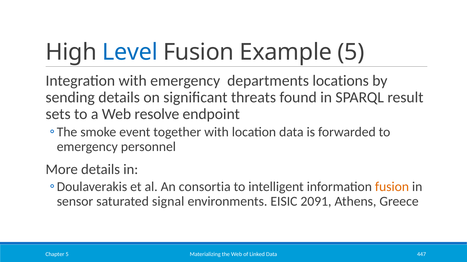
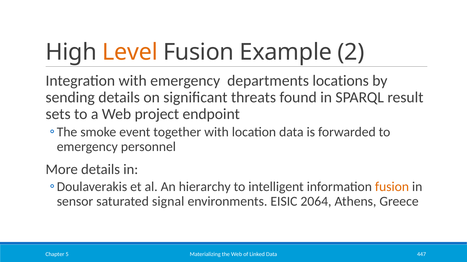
Level colour: blue -> orange (130, 52)
Example 5: 5 -> 2 (351, 52)
resolve: resolve -> project (157, 114)
consortia: consortia -> hierarchy (205, 187)
2091: 2091 -> 2064 (316, 202)
